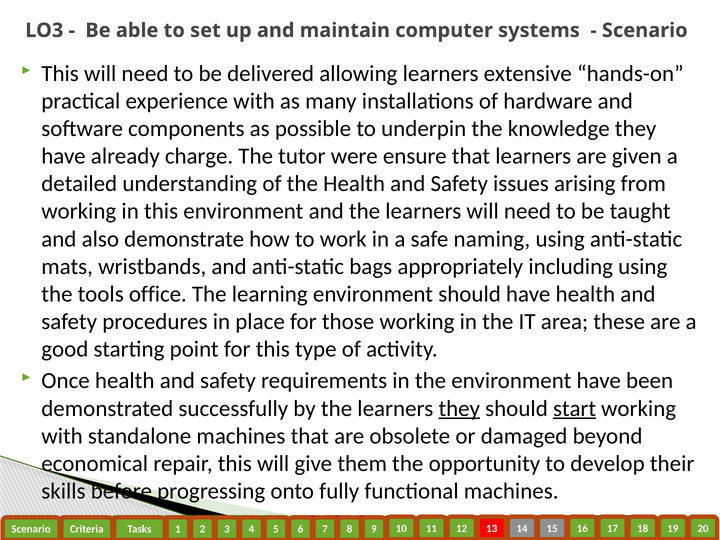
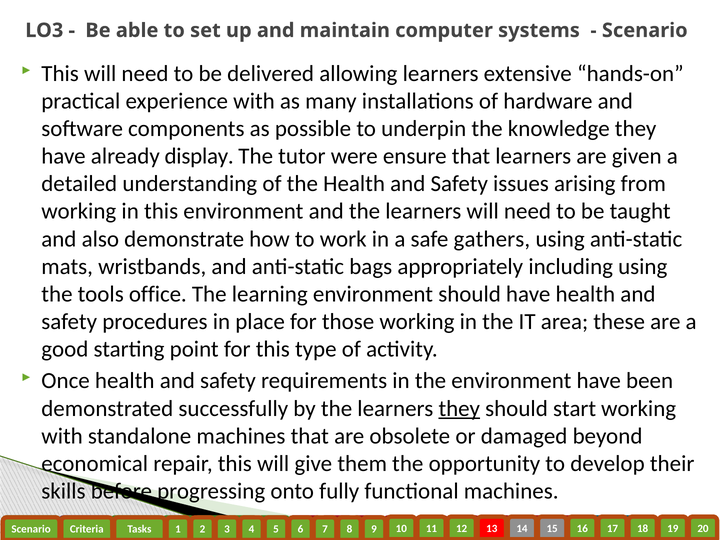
charge: charge -> display (199, 156)
naming: naming -> gathers (492, 239)
start underline: present -> none (575, 408)
